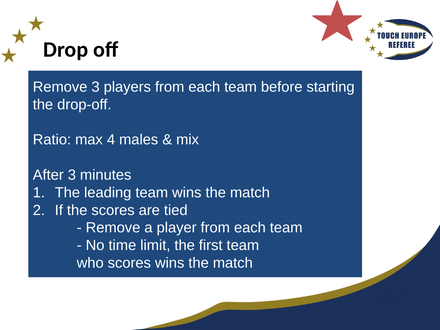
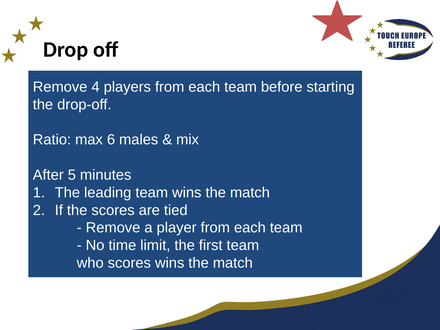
Remove 3: 3 -> 4 (96, 87)
4: 4 -> 6 (111, 140)
After 3: 3 -> 5 (72, 175)
